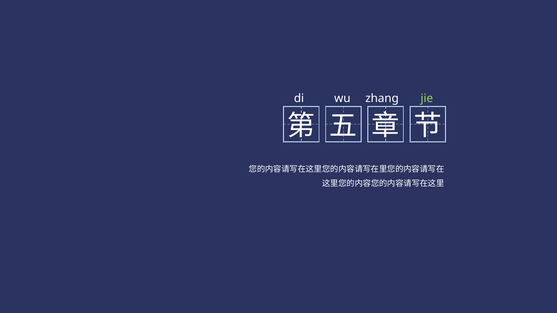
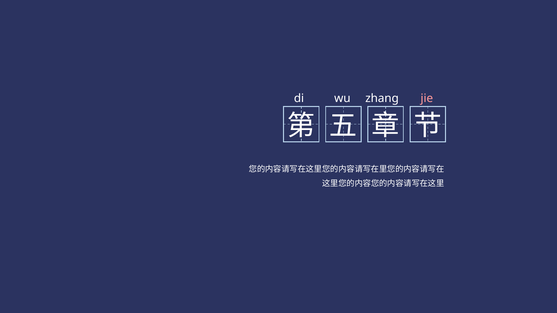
jie colour: light green -> pink (427, 99)
